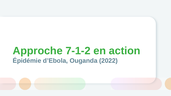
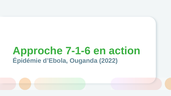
7-1-2: 7-1-2 -> 7-1-6 (78, 51)
